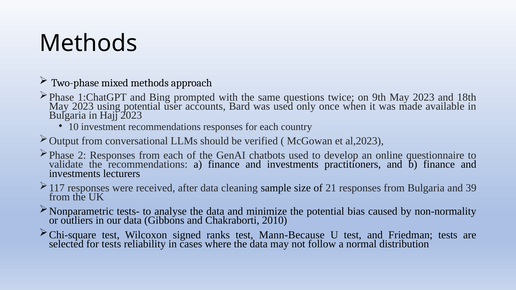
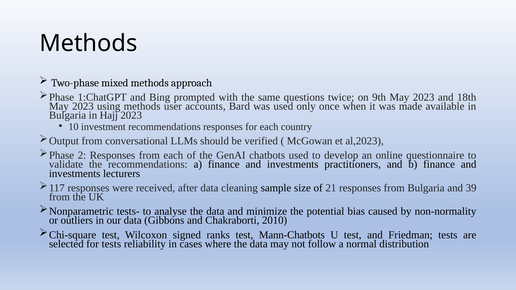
using potential: potential -> methods (142, 106)
Mann-Because: Mann-Because -> Mann-Chatbots (292, 235)
